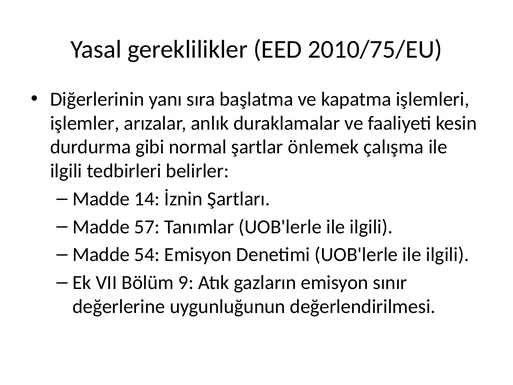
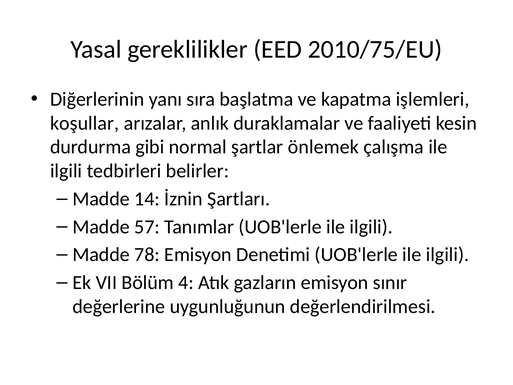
işlemler: işlemler -> koşullar (85, 123)
54: 54 -> 78 (147, 255)
9: 9 -> 4 (186, 282)
